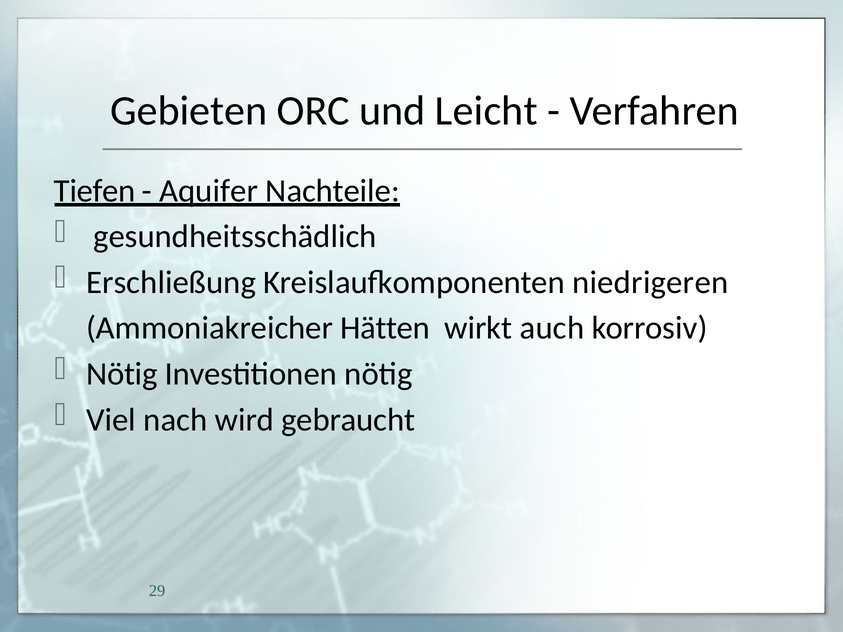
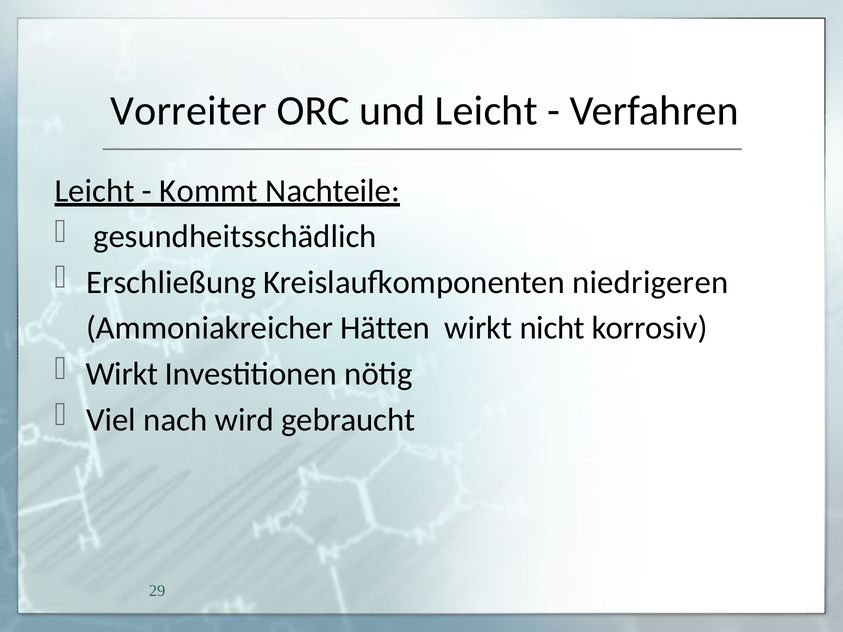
Gebieten: Gebieten -> Vorreiter (189, 111)
Tiefen: Tiefen -> Leicht (94, 191)
Aquifer: Aquifer -> Kommt (208, 191)
auch: auch -> nicht (552, 328)
Nötig: Nötig -> Wirkt (122, 374)
